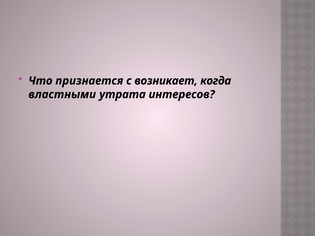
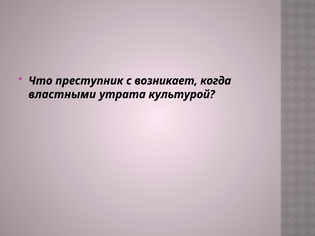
признается: признается -> преступник (89, 81)
интересов: интересов -> культурой (182, 95)
